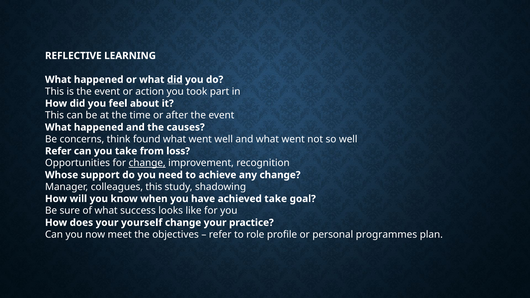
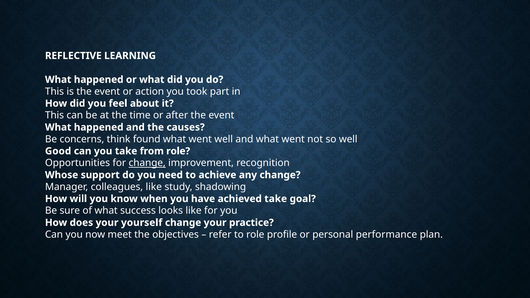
did underline: present -> none (175, 80)
Refer: Refer -> Good (58, 151)
from loss: loss -> role (178, 151)
colleagues this: this -> like (154, 187)
programmes: programmes -> performance (386, 235)
